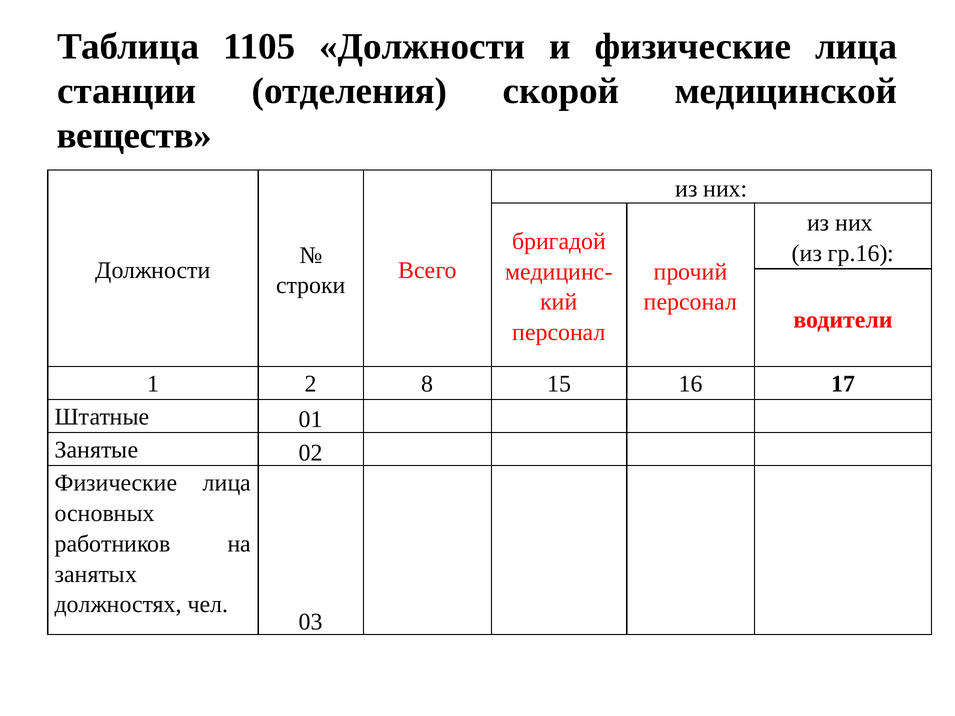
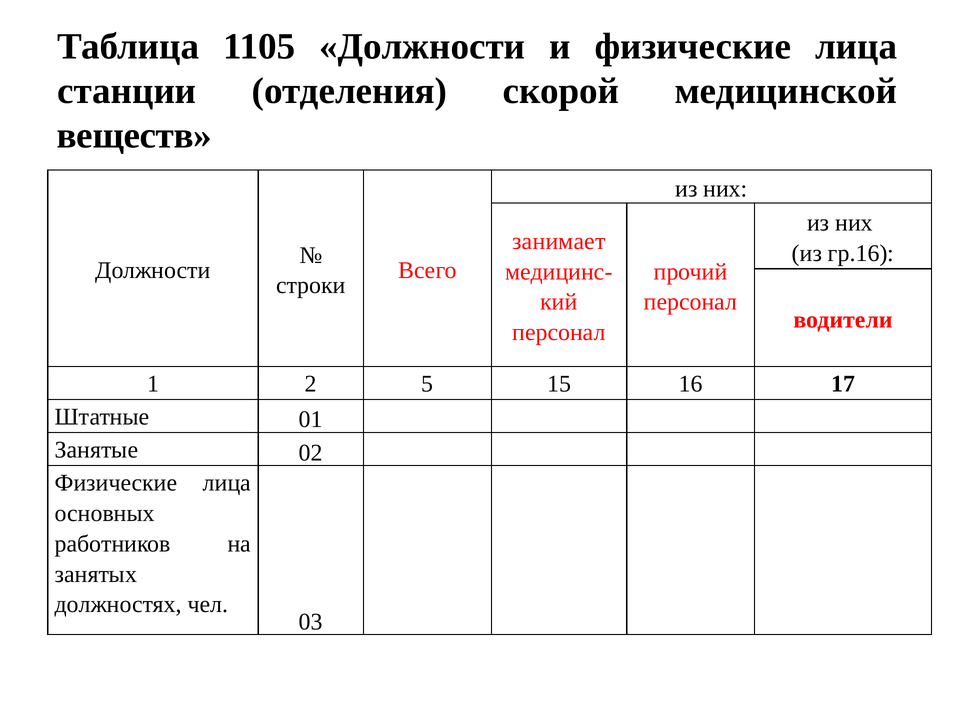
бригадой: бригадой -> занимает (559, 241)
8: 8 -> 5 (427, 384)
